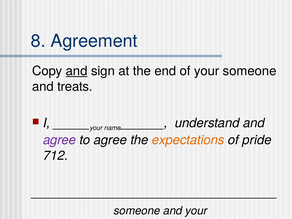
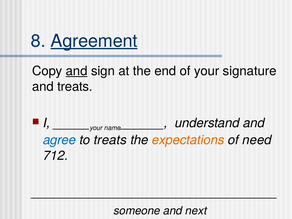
Agreement underline: none -> present (94, 41)
your someone: someone -> signature (250, 71)
agree colour: purple -> blue (59, 140)
to agree: agree -> treats (110, 140)
pride: pride -> need (257, 140)
and your: your -> next (196, 211)
